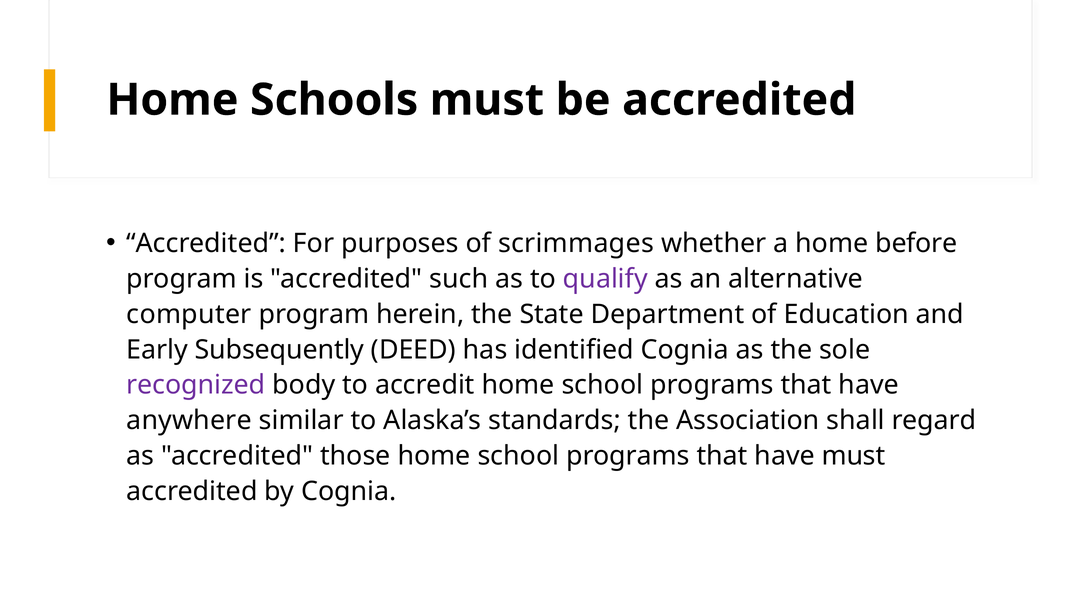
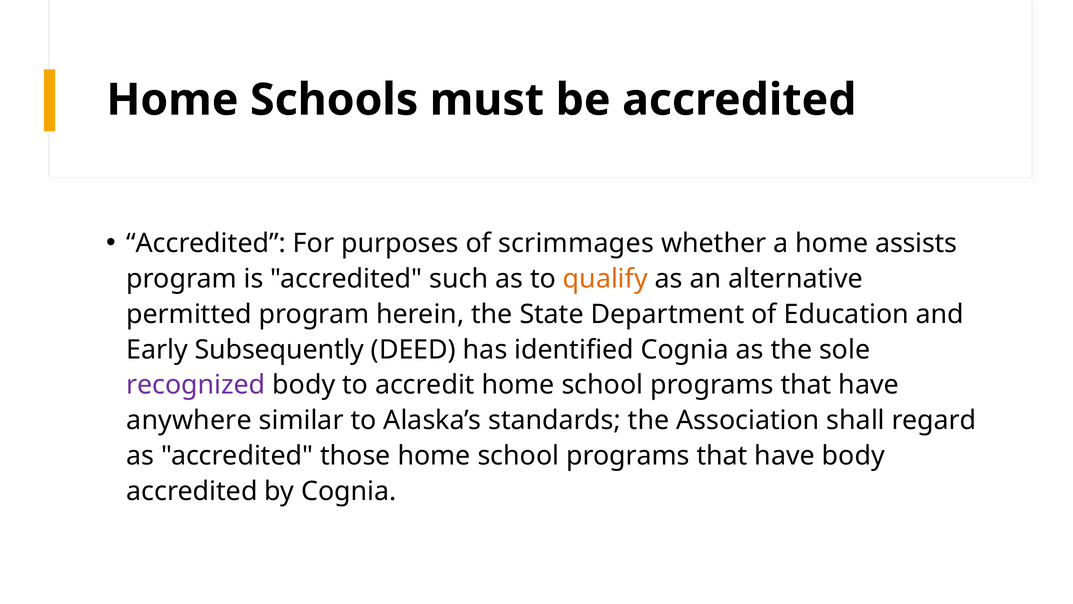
before: before -> assists (916, 243)
qualify colour: purple -> orange (605, 279)
computer: computer -> permitted (189, 314)
have must: must -> body (853, 456)
